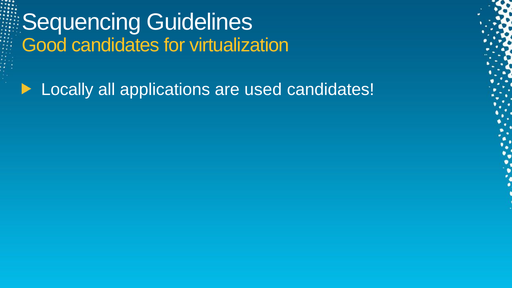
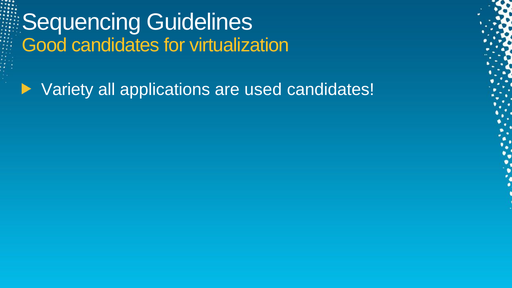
Locally: Locally -> Variety (67, 90)
